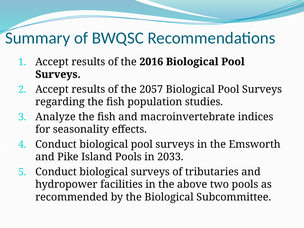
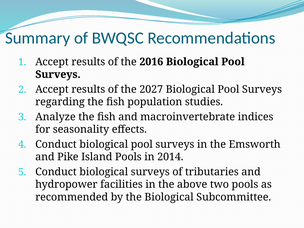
2057: 2057 -> 2027 (151, 89)
2033: 2033 -> 2014 (170, 157)
